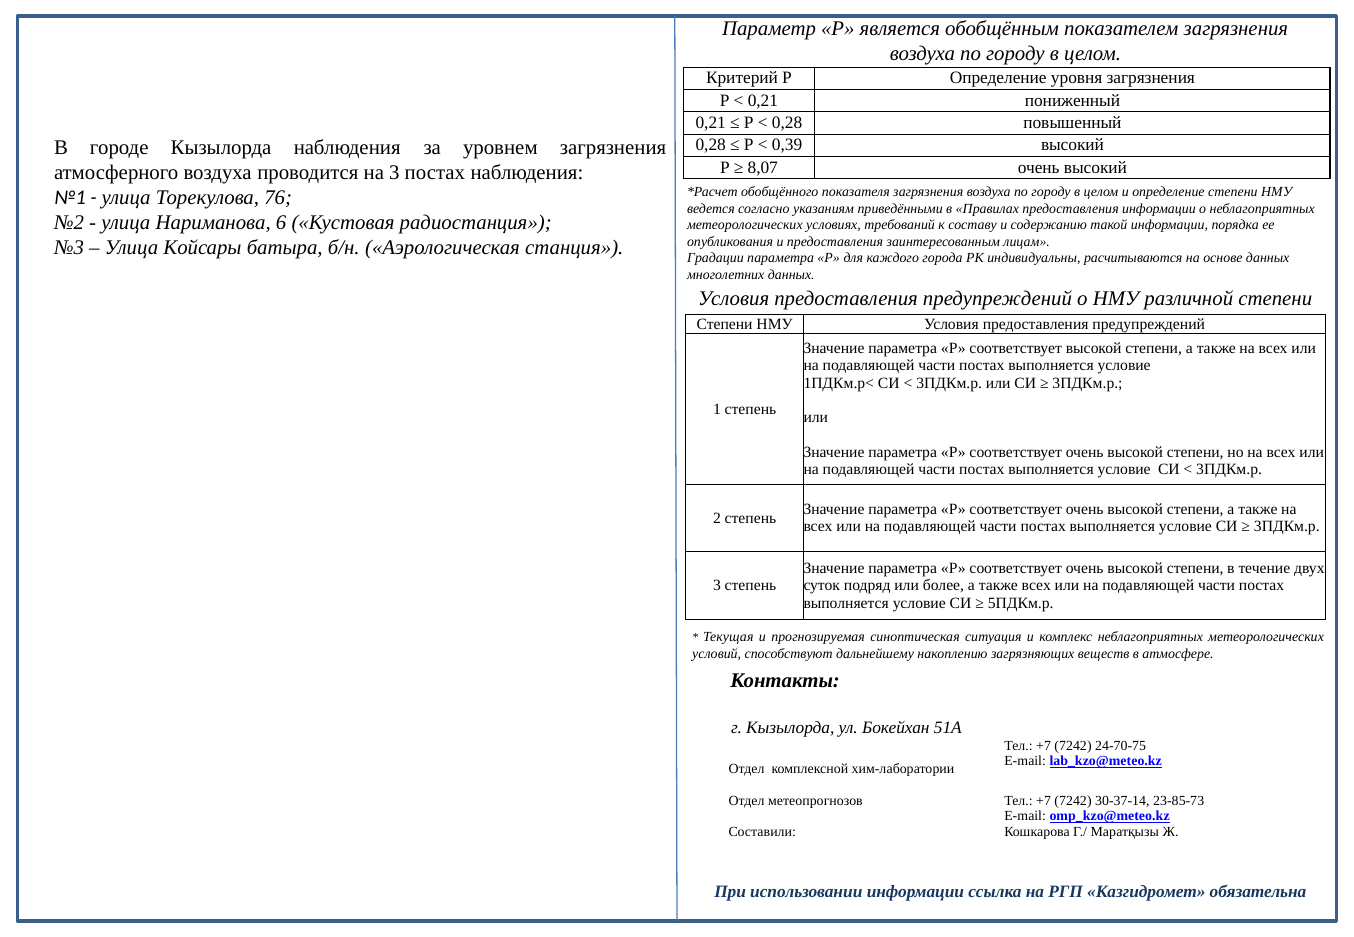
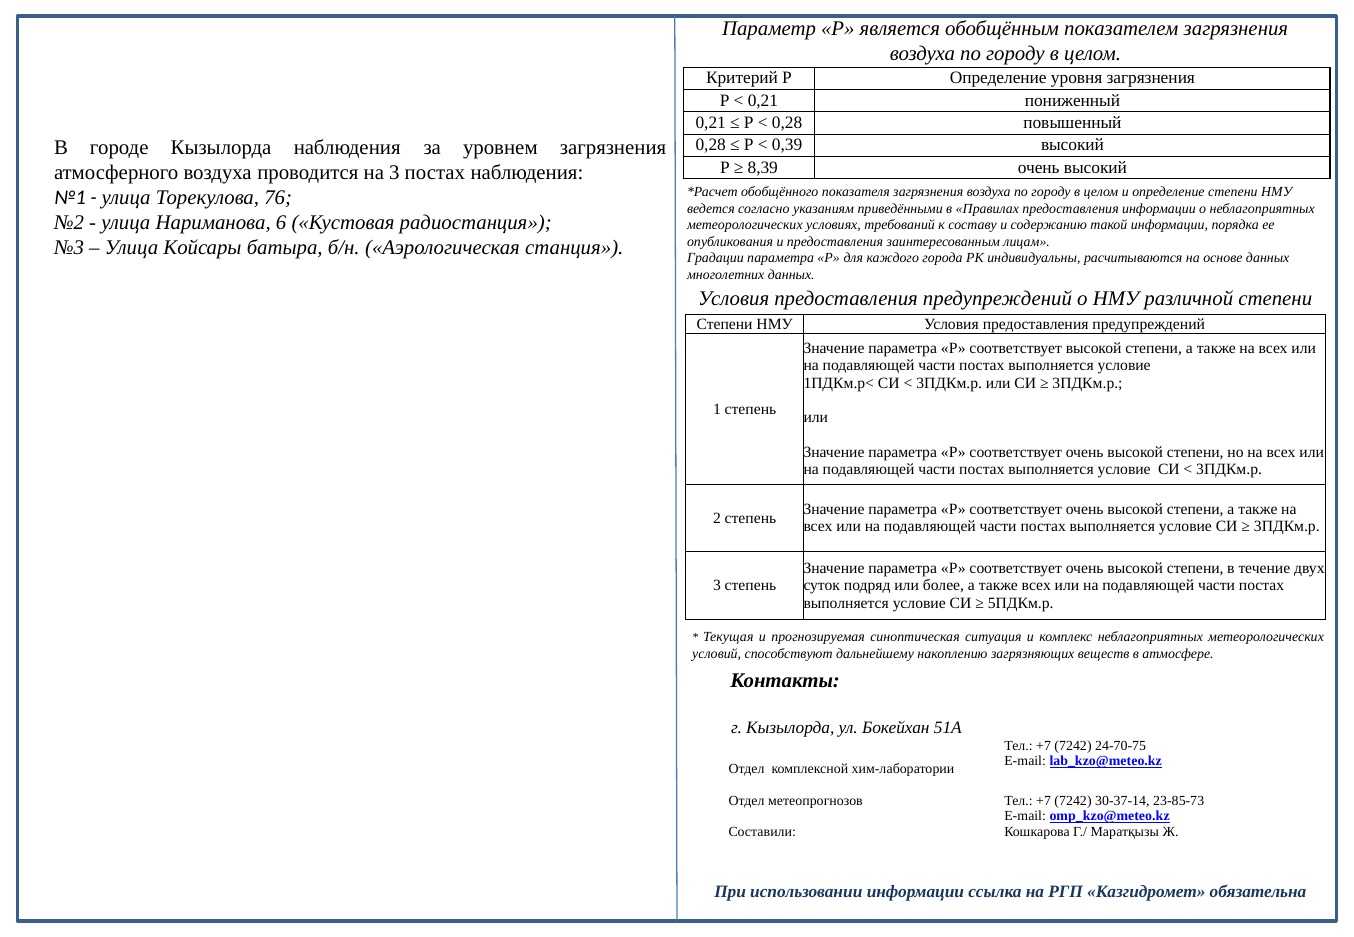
8,07: 8,07 -> 8,39 (763, 168)
